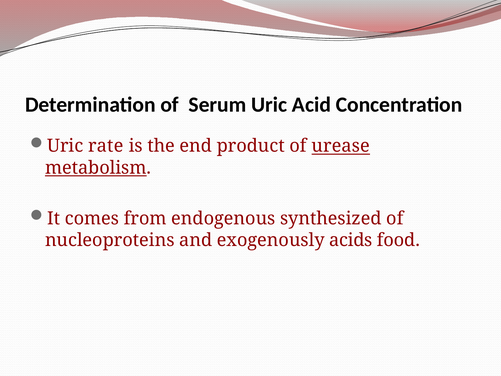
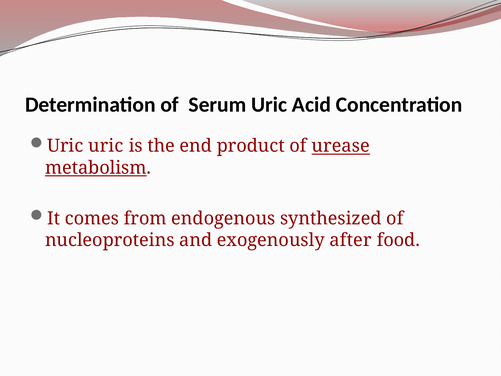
Uric rate: rate -> uric (106, 146)
acids: acids -> after (351, 240)
